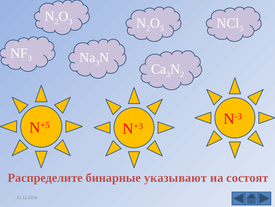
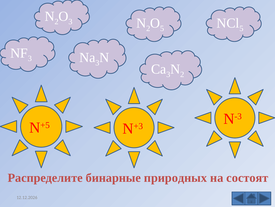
указывают: указывают -> природных (176, 177)
